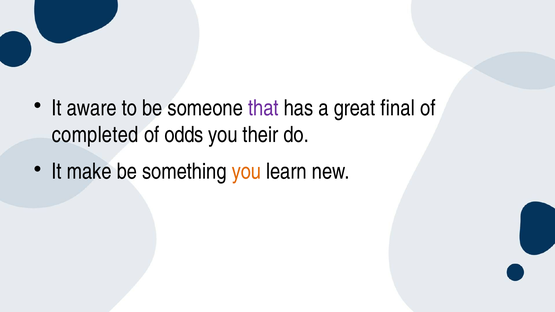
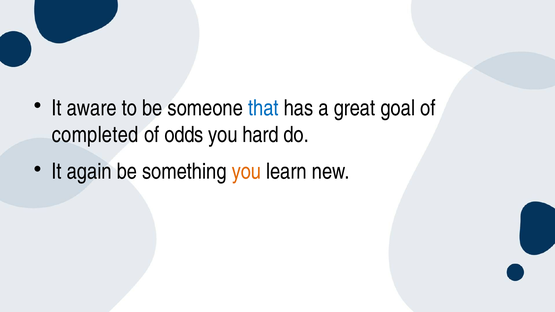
that colour: purple -> blue (263, 108)
final: final -> goal (398, 108)
their: their -> hard (261, 135)
make: make -> again (89, 172)
